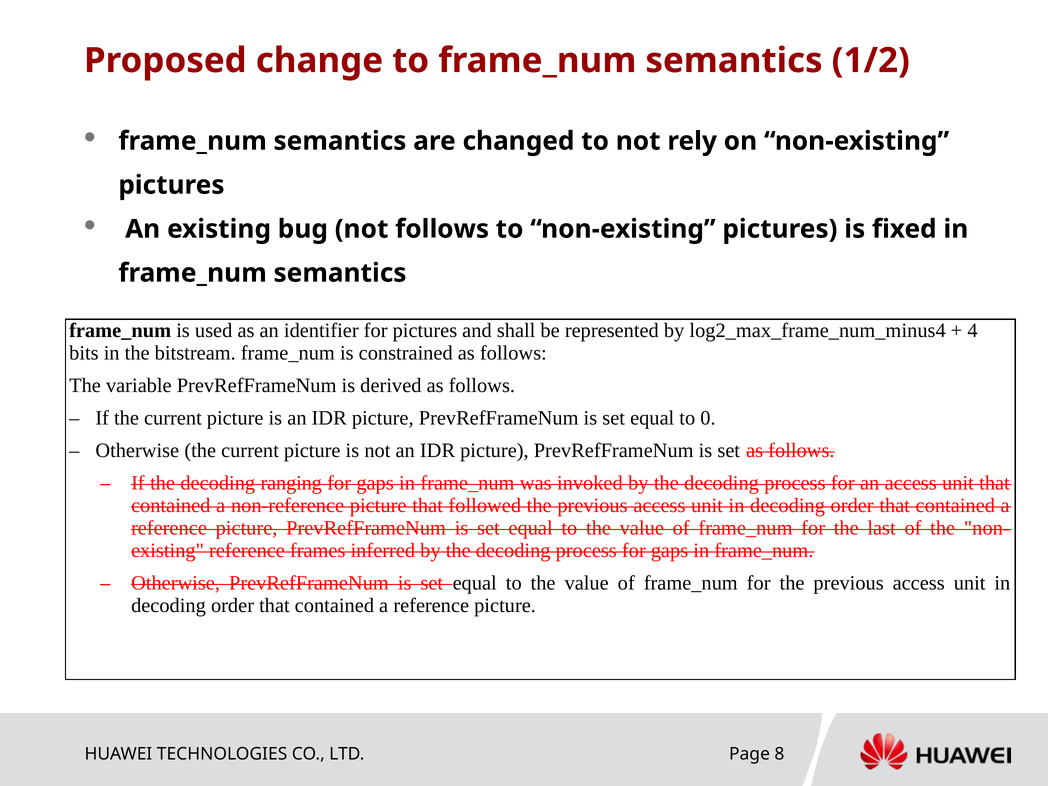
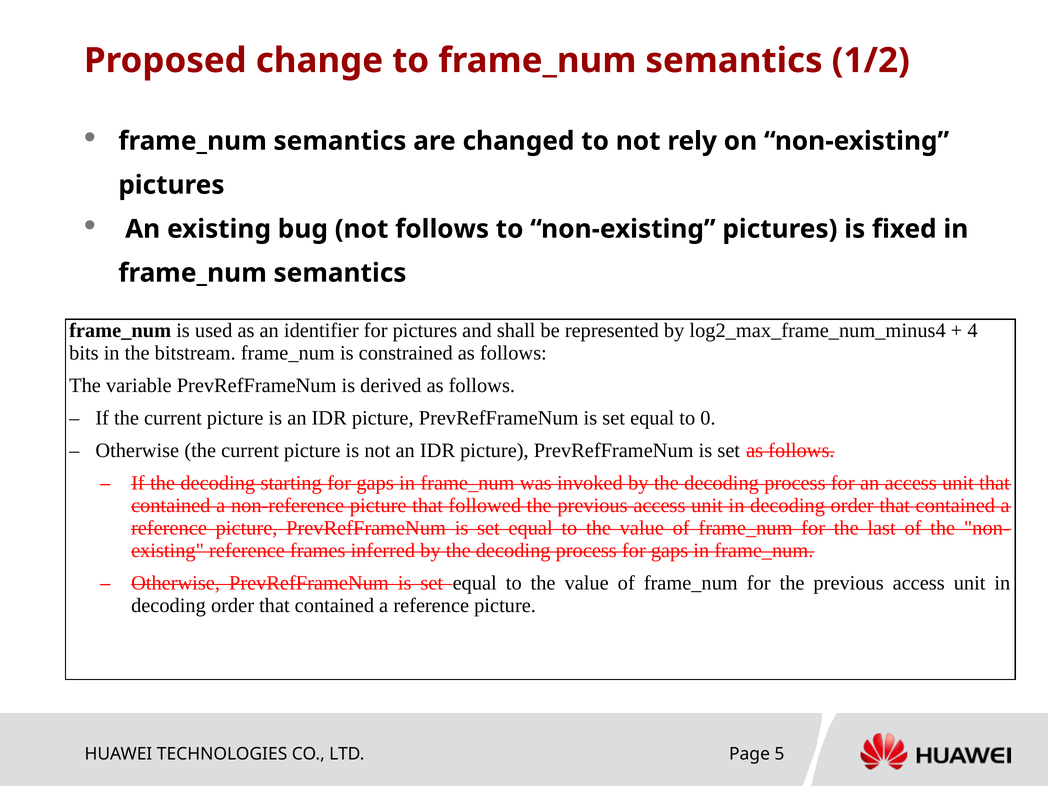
ranging: ranging -> starting (291, 483)
8: 8 -> 5 (779, 754)
